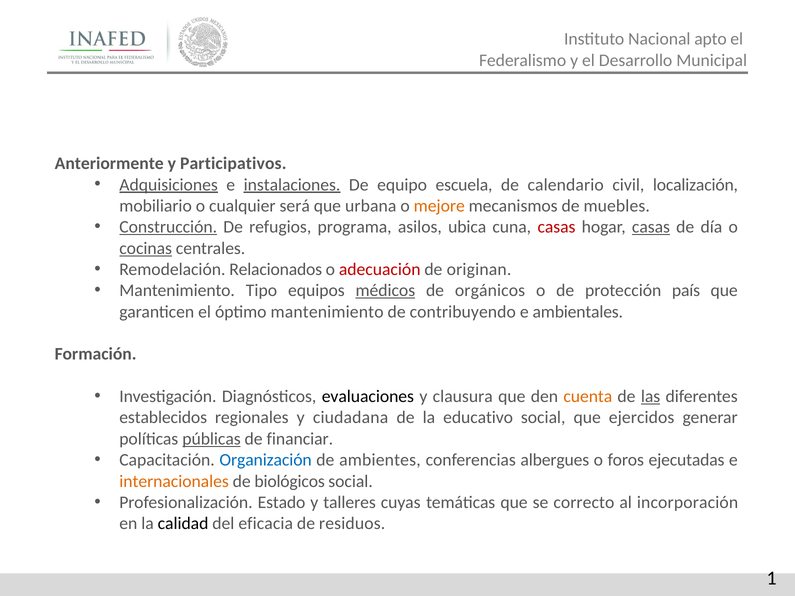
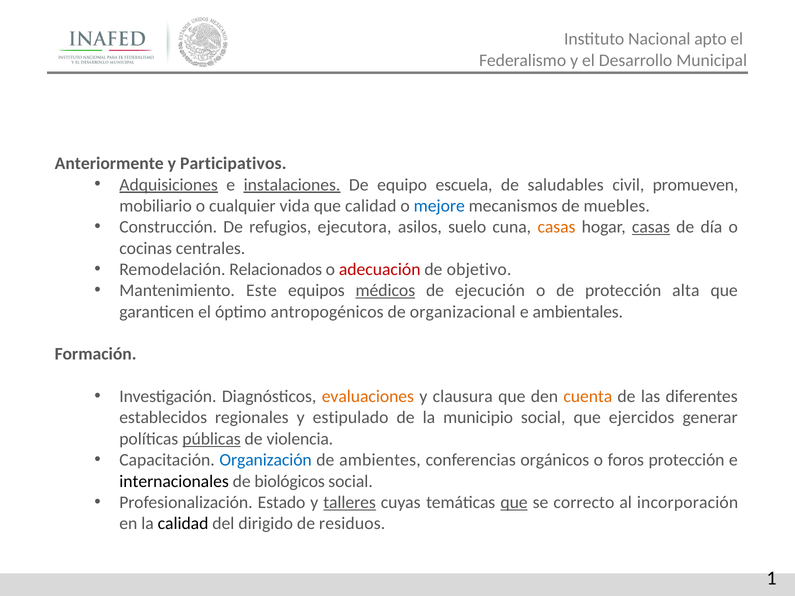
calendario: calendario -> saludables (566, 185)
localización: localización -> promueven (695, 185)
será: será -> vida (295, 206)
que urbana: urbana -> calidad (371, 206)
mejore colour: orange -> blue (439, 206)
Construcción underline: present -> none (168, 227)
programa: programa -> ejecutora (355, 227)
ubica: ubica -> suelo (467, 227)
casas colour: red -> orange (556, 227)
cocinas underline: present -> none (146, 248)
originan: originan -> objetivo (479, 270)
Tipo: Tipo -> Este (261, 291)
orgánicos: orgánicos -> ejecución (490, 291)
país: país -> alta (686, 291)
óptimo mantenimiento: mantenimiento -> antropogénicos (327, 312)
contribuyendo: contribuyendo -> organizacional (463, 312)
evaluaciones colour: black -> orange (368, 397)
las underline: present -> none (651, 397)
ciudadana: ciudadana -> estipulado (351, 418)
educativo: educativo -> municipio (478, 418)
financiar: financiar -> violencia (300, 439)
albergues: albergues -> orgánicos (555, 460)
foros ejecutadas: ejecutadas -> protección (687, 460)
internacionales colour: orange -> black (174, 481)
talleres underline: none -> present (350, 503)
que underline: none -> present (514, 503)
eficacia: eficacia -> dirigido (266, 524)
